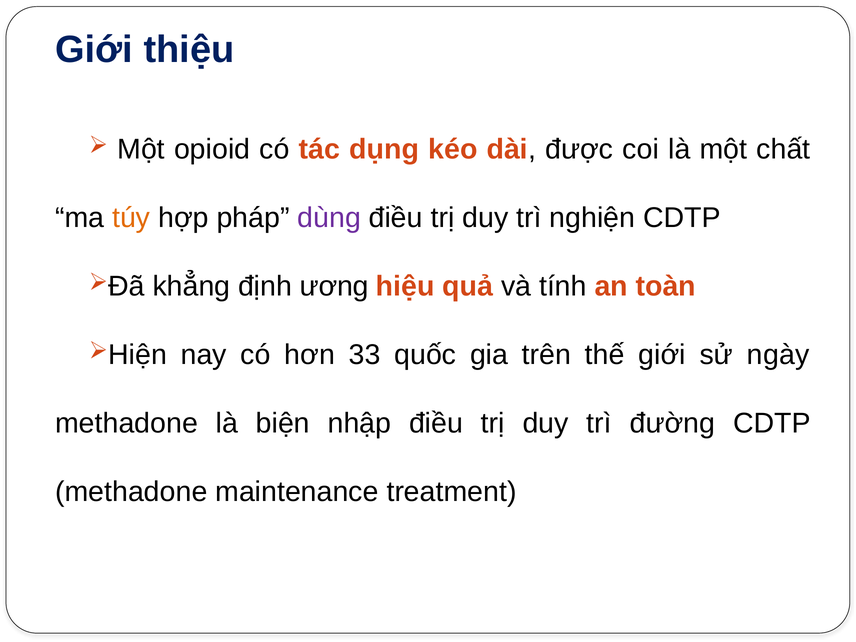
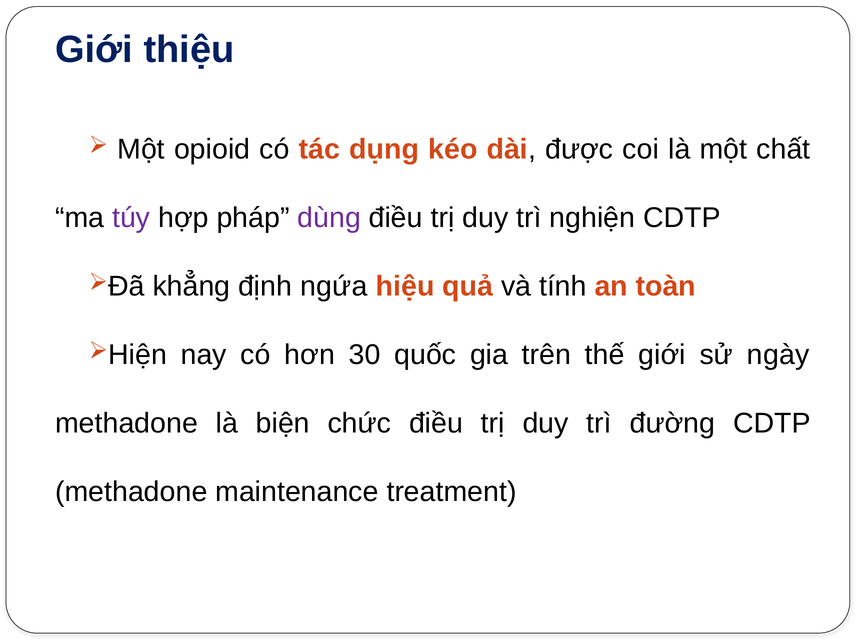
túy colour: orange -> purple (131, 218)
ương: ương -> ngứa (334, 286)
33: 33 -> 30 (365, 355)
nhập: nhập -> chức (359, 423)
